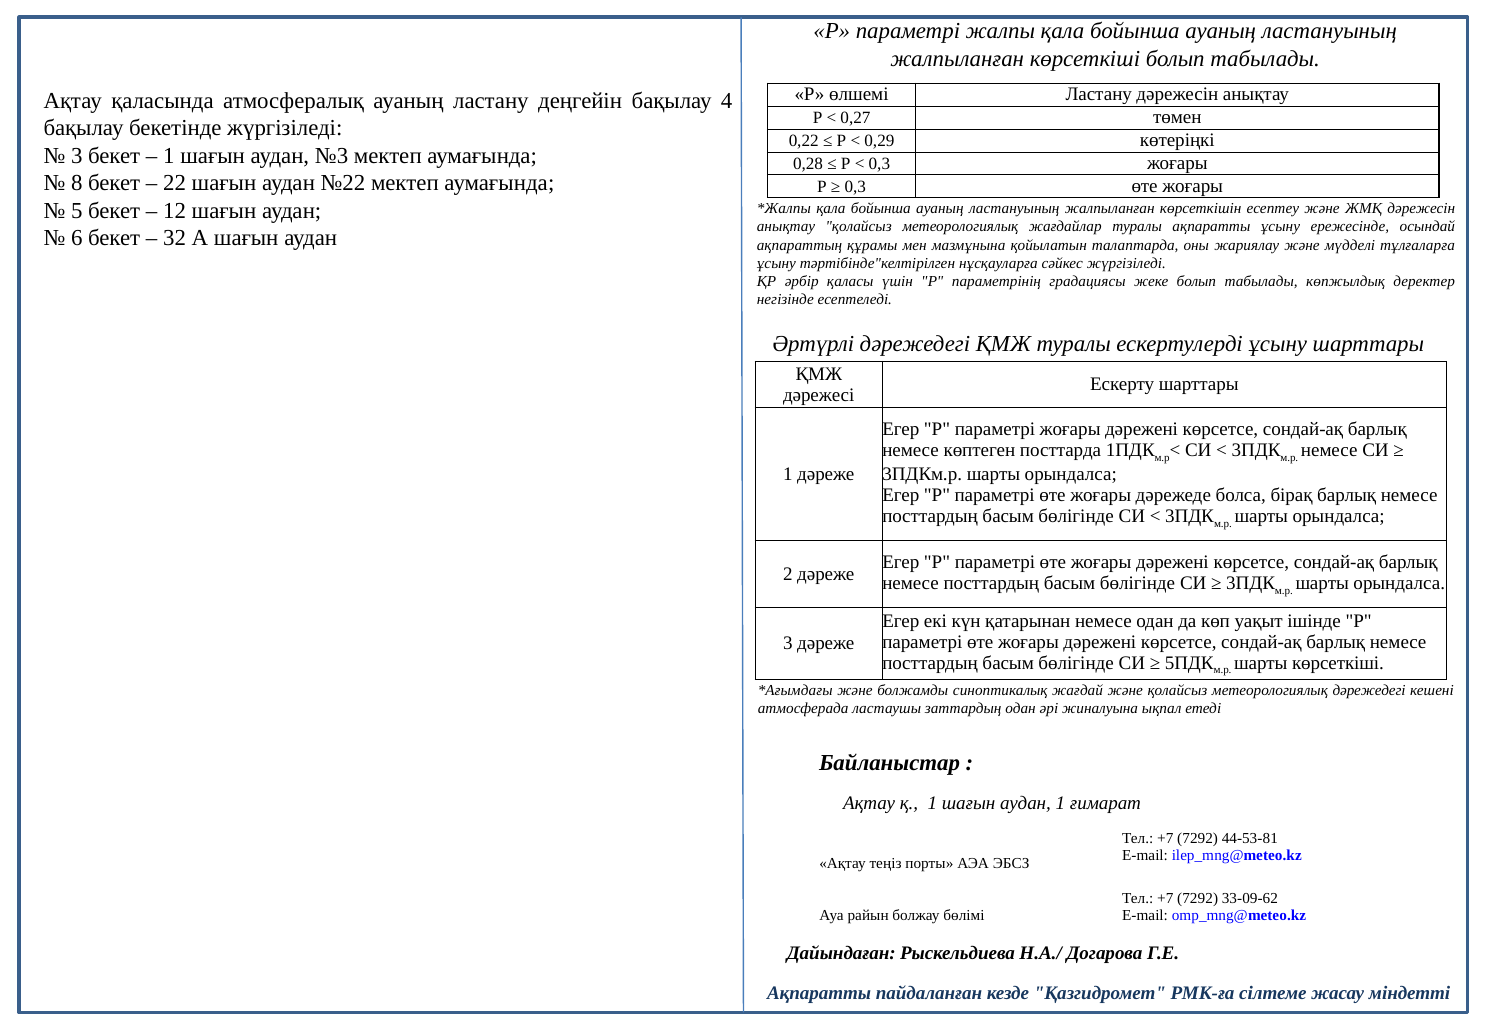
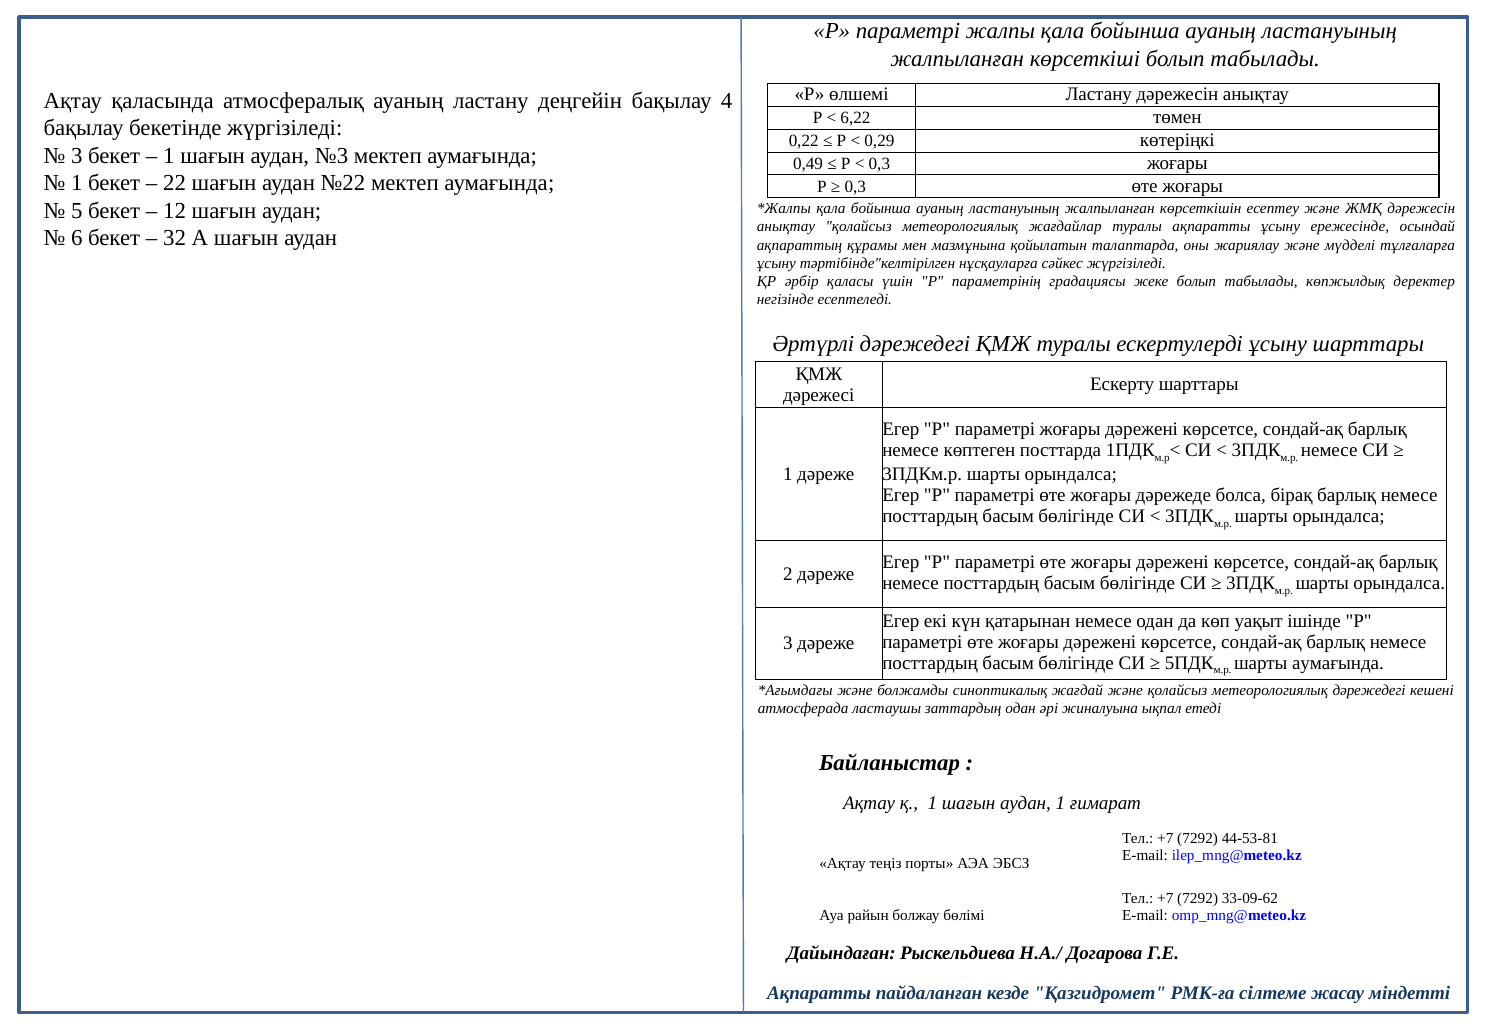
0,27: 0,27 -> 6,22 (856, 118)
0,28: 0,28 -> 0,49 (808, 163)
8: 8 -> 1 (77, 183)
шарты көрсеткіші: көрсеткіші -> аумағында (1338, 662)
